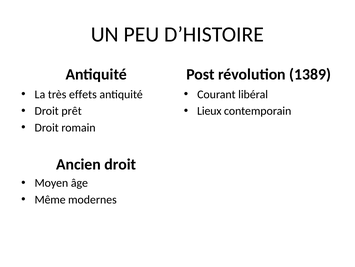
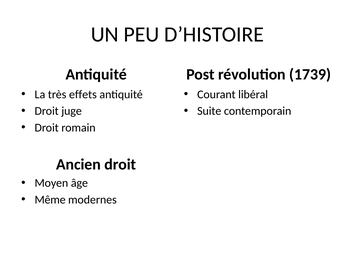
1389: 1389 -> 1739 (310, 74)
prêt: prêt -> juge (72, 111)
Lieux: Lieux -> Suite (209, 111)
